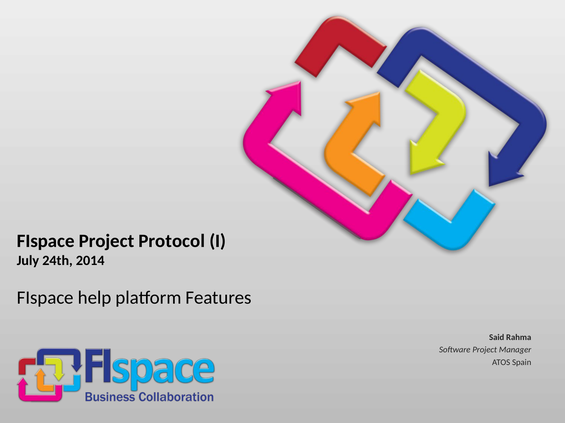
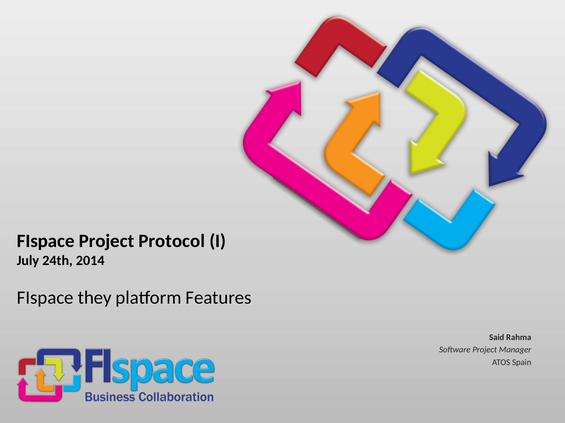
help: help -> they (95, 298)
